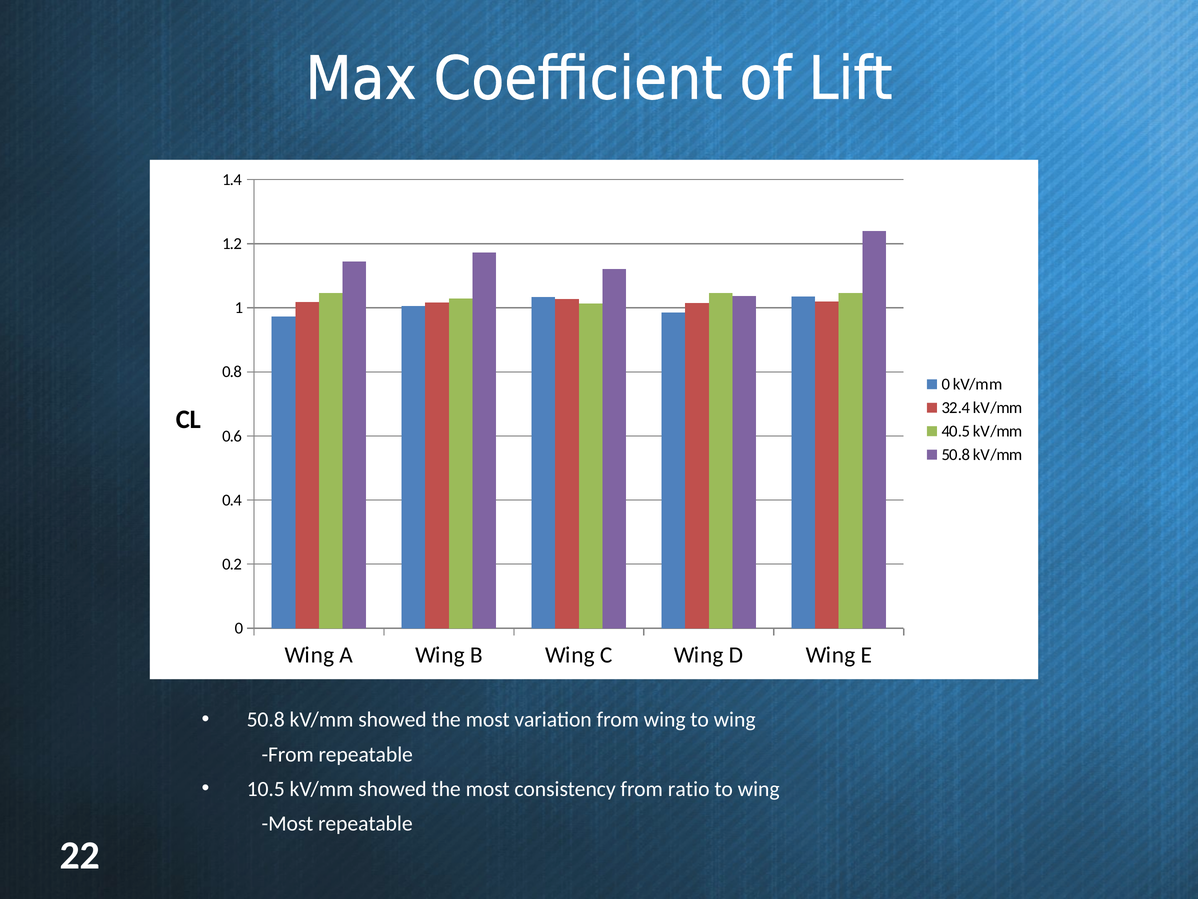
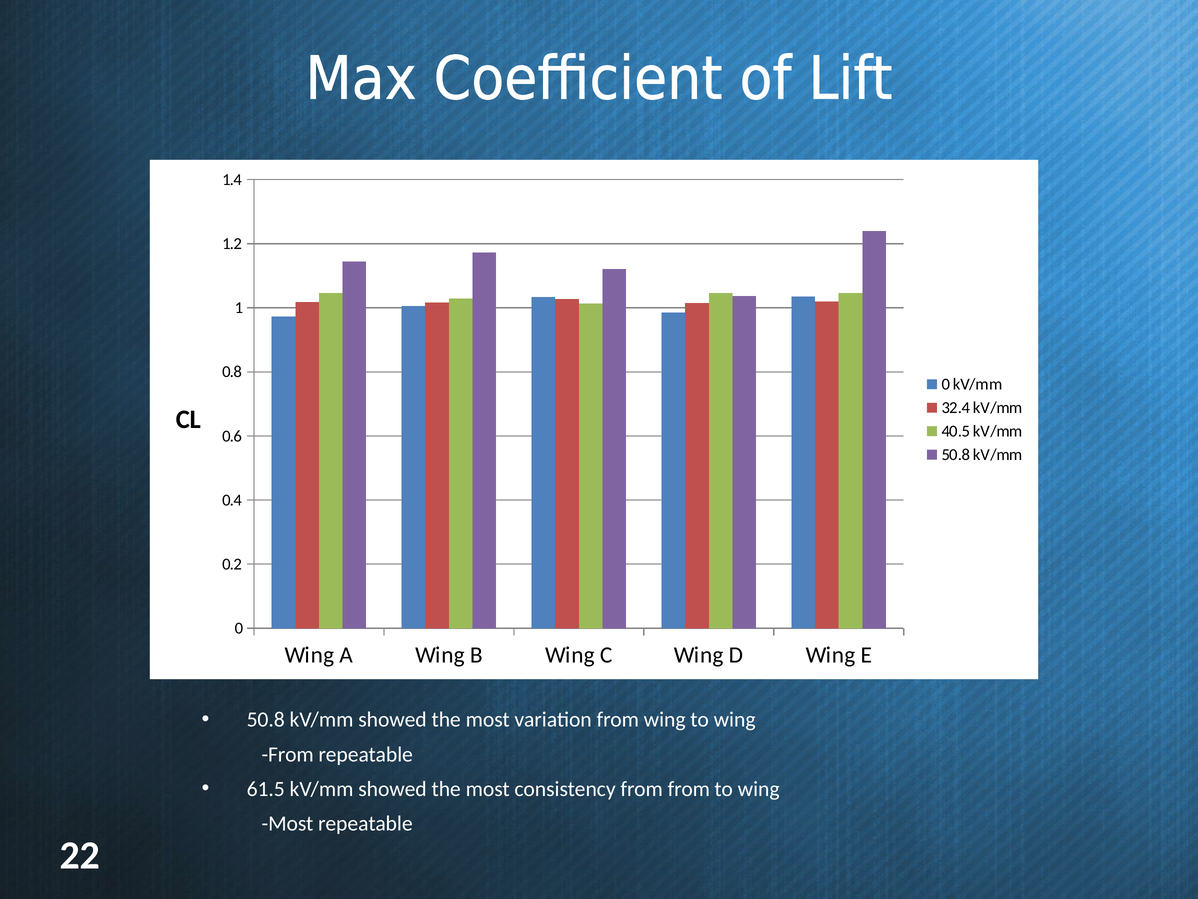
10.5: 10.5 -> 61.5 (266, 789)
from ratio: ratio -> from (689, 789)
